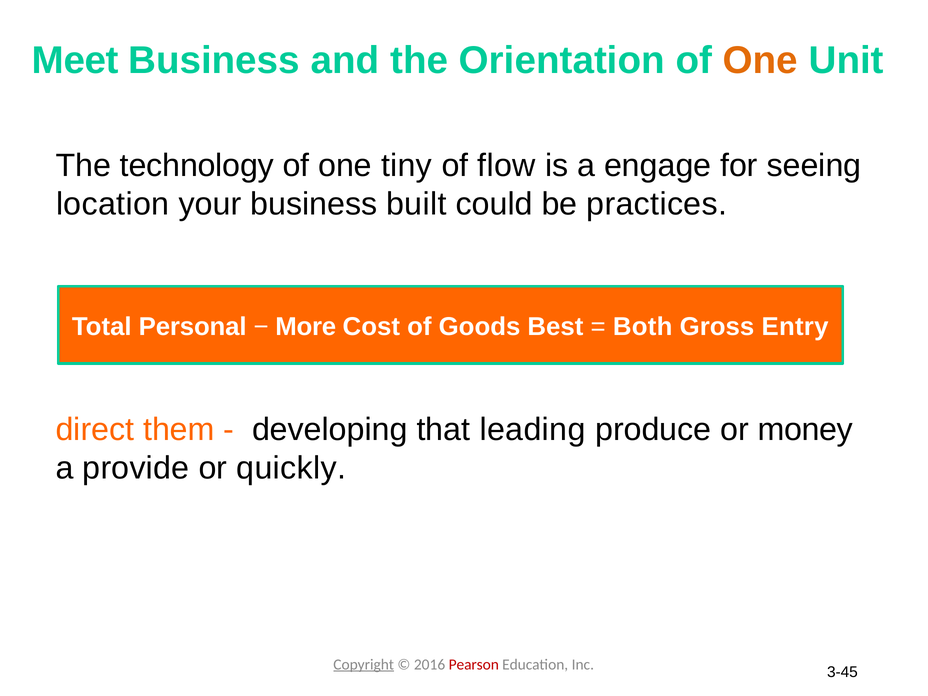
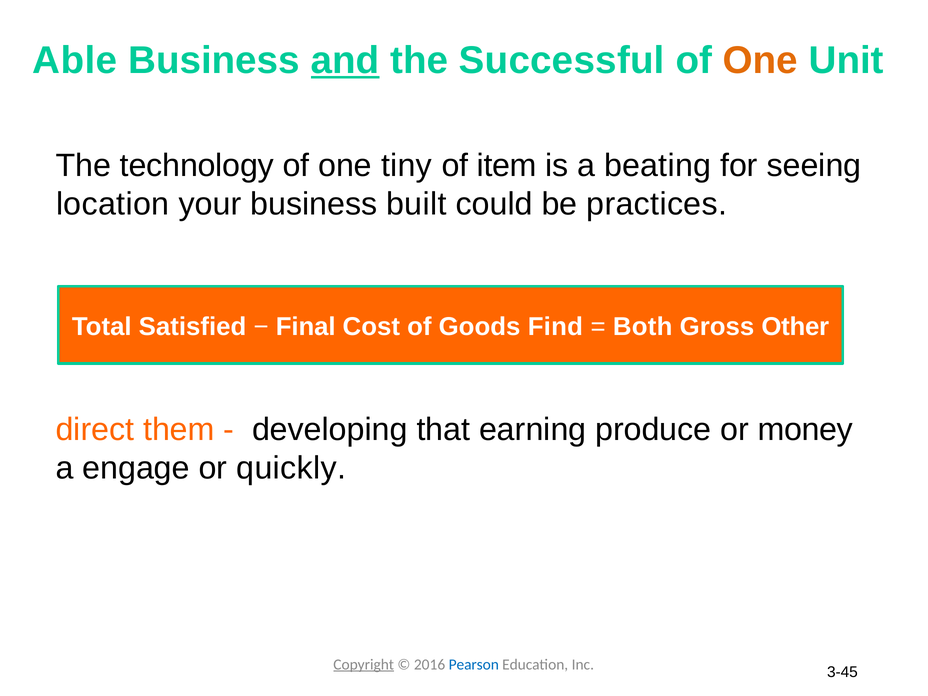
Meet: Meet -> Able (75, 61)
and underline: none -> present (345, 61)
Orientation: Orientation -> Successful (562, 61)
flow: flow -> item (507, 165)
engage: engage -> beating (658, 165)
Personal: Personal -> Satisfied (193, 327)
More: More -> Final (306, 327)
Best: Best -> Find (555, 327)
Entry: Entry -> Other (795, 327)
leading: leading -> earning (533, 430)
provide: provide -> engage (136, 468)
Pearson colour: red -> blue (474, 665)
